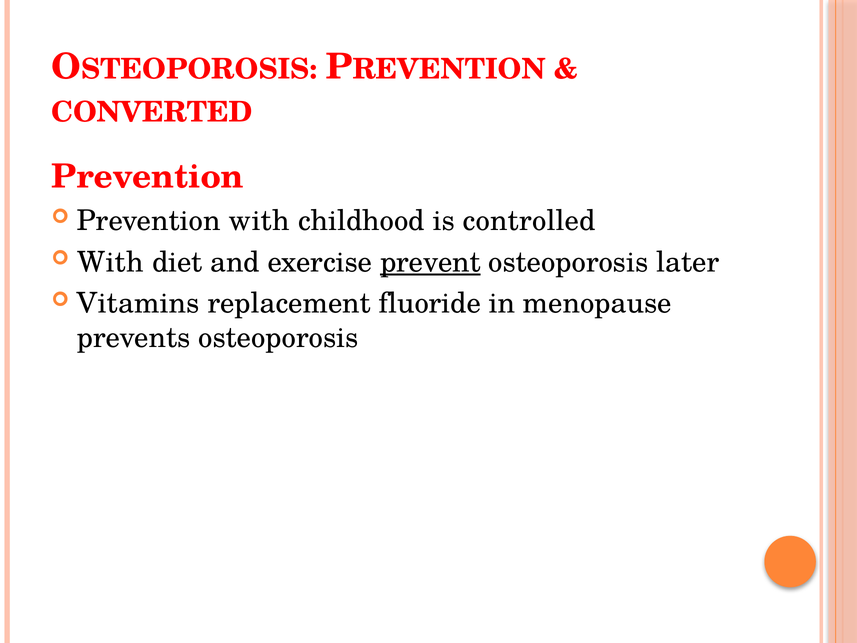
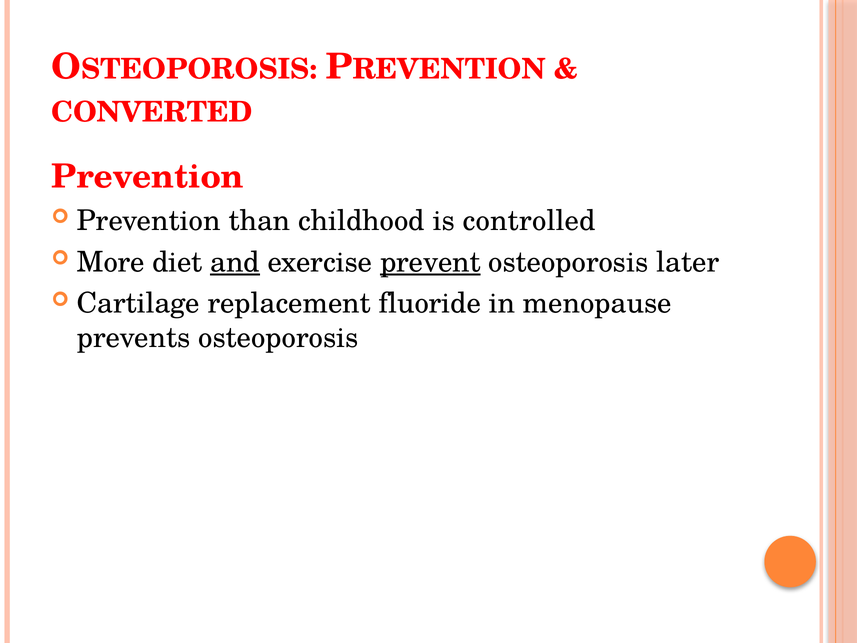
Prevention with: with -> than (259, 221)
With: With -> More (111, 262)
and underline: none -> present (235, 262)
Vitamins: Vitamins -> Cartilage (138, 303)
